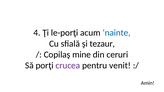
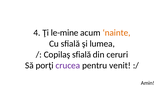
le-porţi: le-porţi -> le-mine (65, 33)
nainte colour: blue -> orange (116, 33)
tezaur: tezaur -> lumea (102, 44)
Copilaş mine: mine -> sfială (82, 55)
